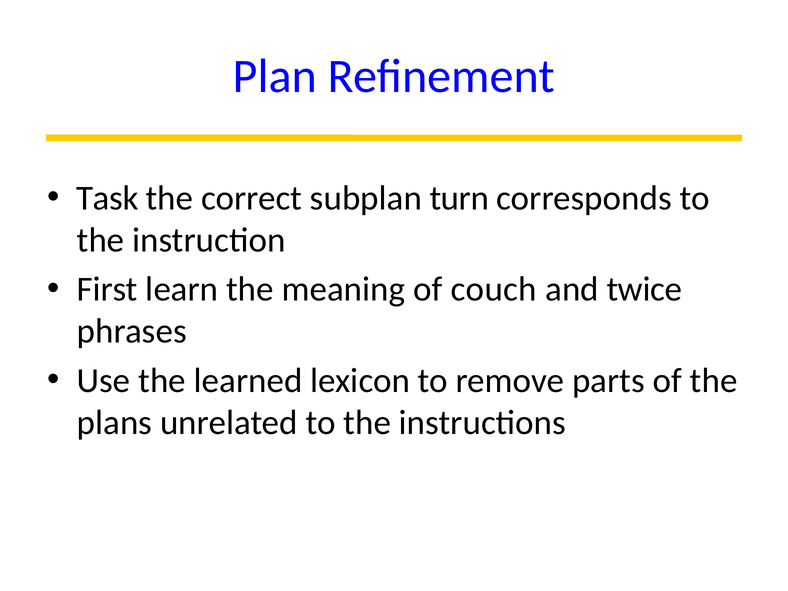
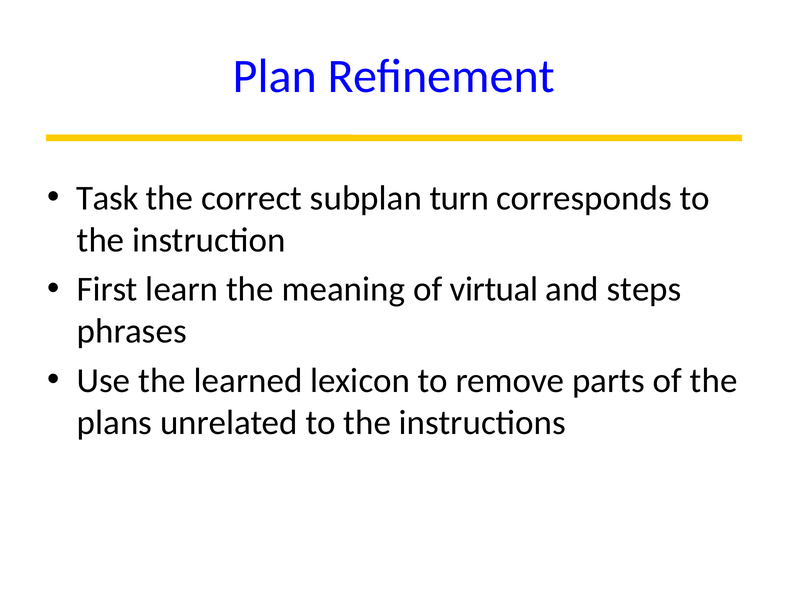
couch: couch -> virtual (494, 289)
twice: twice -> steps (644, 289)
